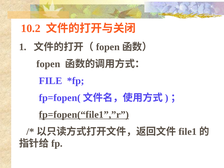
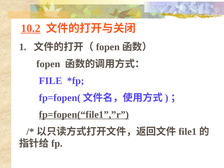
10.2 underline: none -> present (31, 28)
